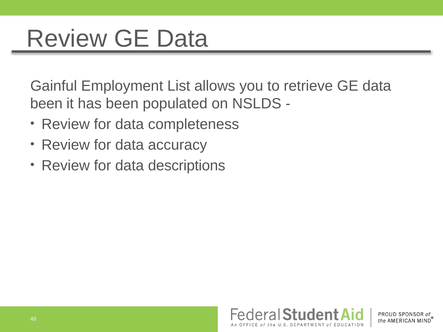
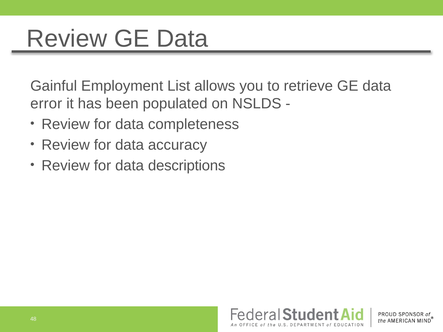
been: been -> error (46, 104)
